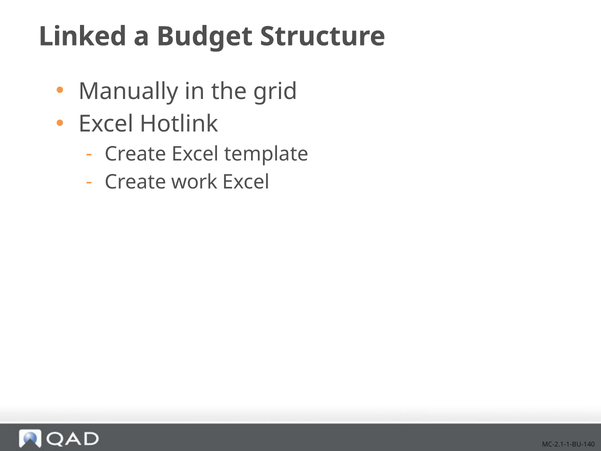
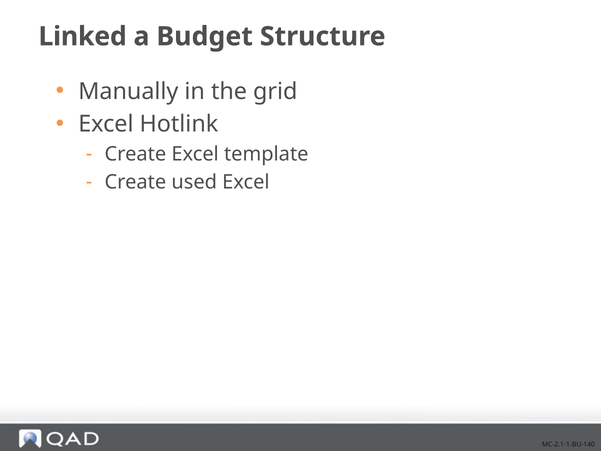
work: work -> used (194, 182)
